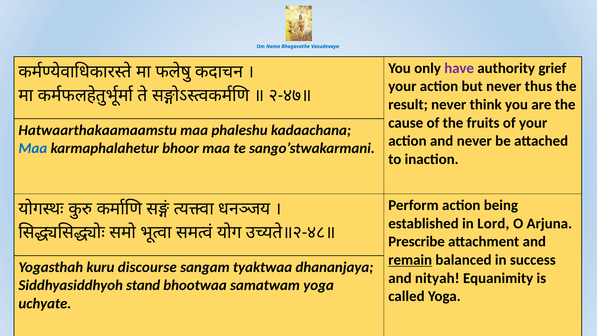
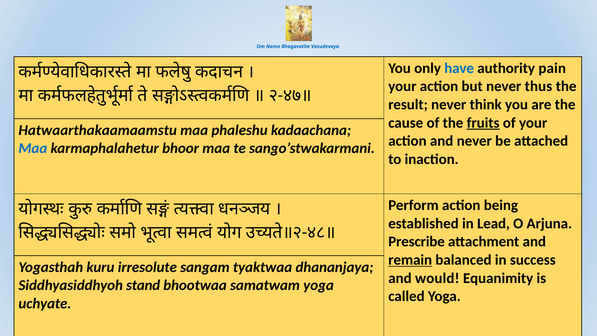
have colour: purple -> blue (459, 68)
grief: grief -> pain (552, 68)
fruits underline: none -> present (483, 123)
Lord: Lord -> Lead (493, 223)
discourse: discourse -> irresolute (147, 267)
nityah: nityah -> would (437, 278)
